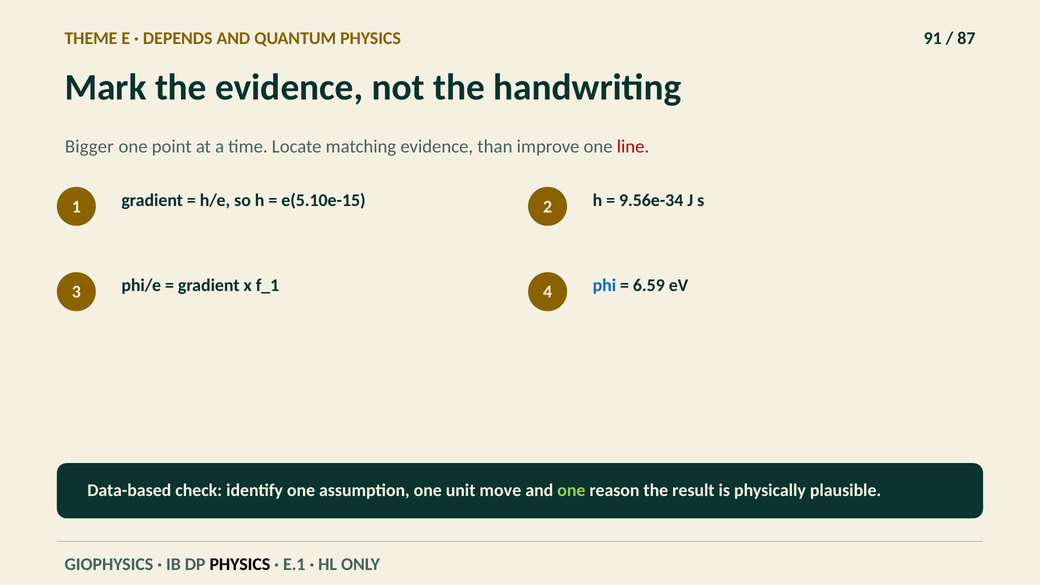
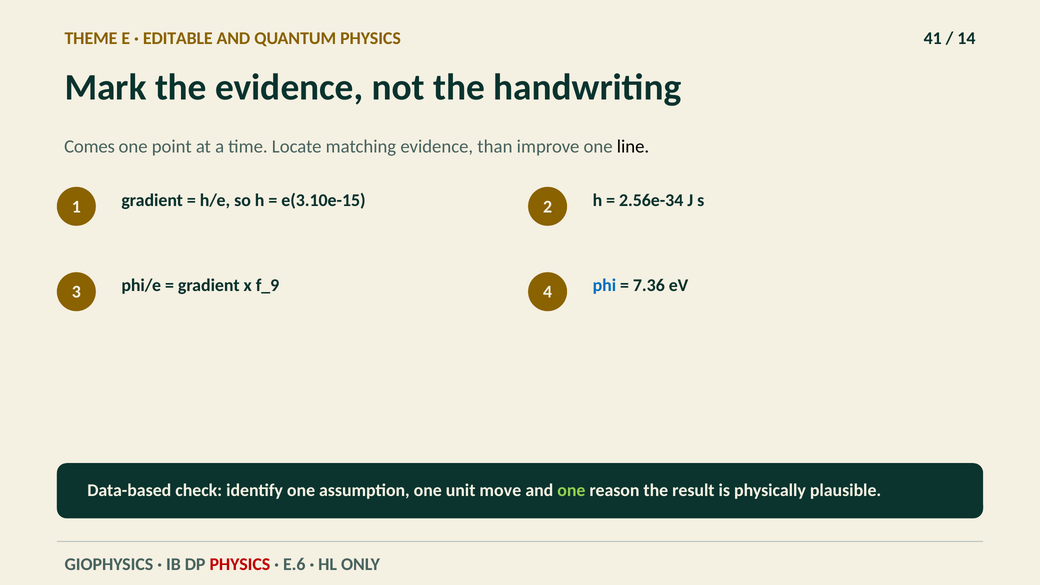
DEPENDS: DEPENDS -> EDITABLE (178, 39)
91: 91 -> 41 (933, 39)
87: 87 -> 14 (966, 39)
Bigger: Bigger -> Comes (90, 146)
line colour: red -> black (633, 146)
e(5.10e-15: e(5.10e-15 -> e(3.10e-15 (323, 200)
9.56e-34: 9.56e-34 -> 2.56e-34 (651, 200)
f_1: f_1 -> f_9 (268, 286)
6.59: 6.59 -> 7.36 (649, 286)
PHYSICS colour: black -> red (240, 564)
E.1: E.1 -> E.6 (294, 564)
